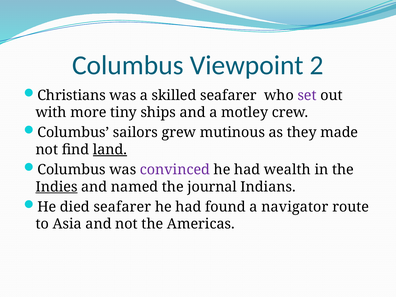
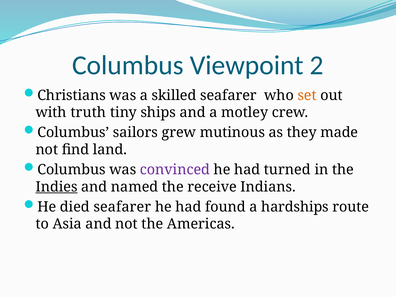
set colour: purple -> orange (307, 95)
more: more -> truth (88, 112)
land underline: present -> none (110, 150)
wealth: wealth -> turned (287, 170)
journal: journal -> receive (212, 187)
navigator: navigator -> hardships (295, 207)
